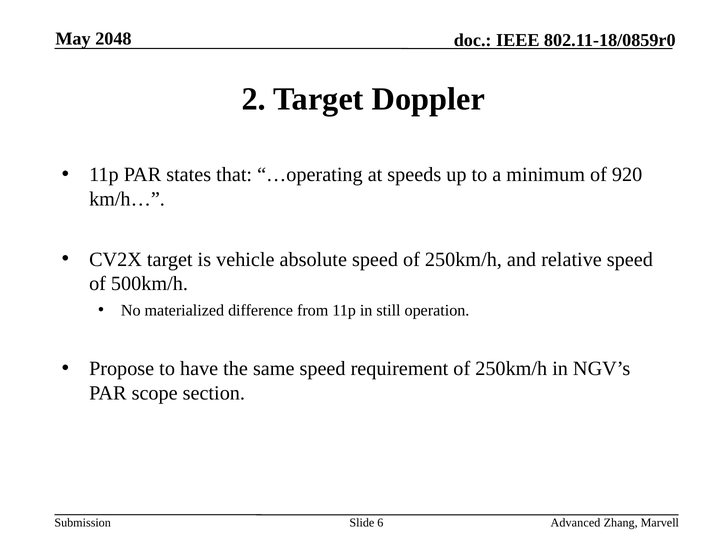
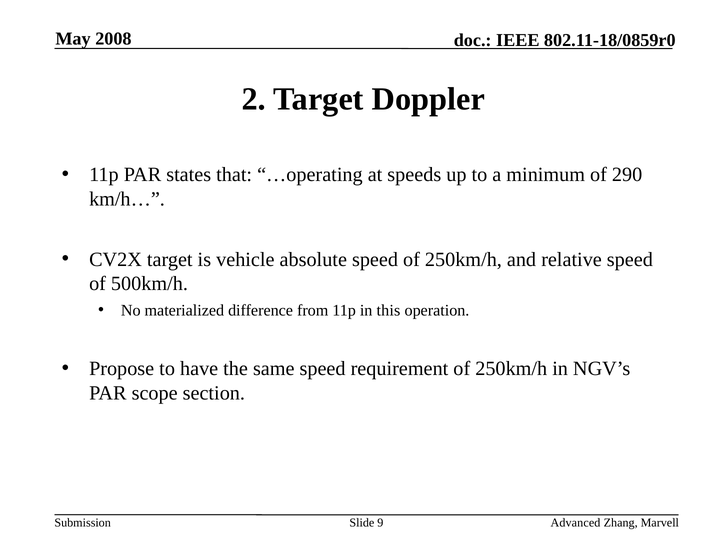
2048: 2048 -> 2008 (113, 39)
920: 920 -> 290 (627, 175)
still: still -> this (388, 310)
6: 6 -> 9 (380, 523)
